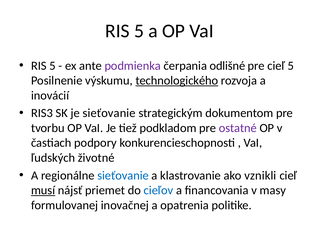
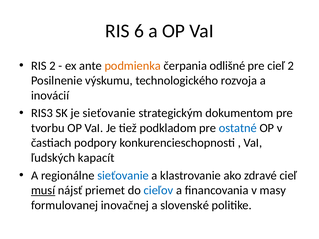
5: 5 -> 6 (139, 31)
5: 5 -> 2 (53, 66)
podmienka colour: purple -> orange (133, 66)
cieľ 5: 5 -> 2 (291, 66)
technologického underline: present -> none (177, 81)
ostatné colour: purple -> blue (238, 128)
životné: životné -> kapacít (96, 158)
vznikli: vznikli -> zdravé (260, 176)
opatrenia: opatrenia -> slovenské (185, 205)
